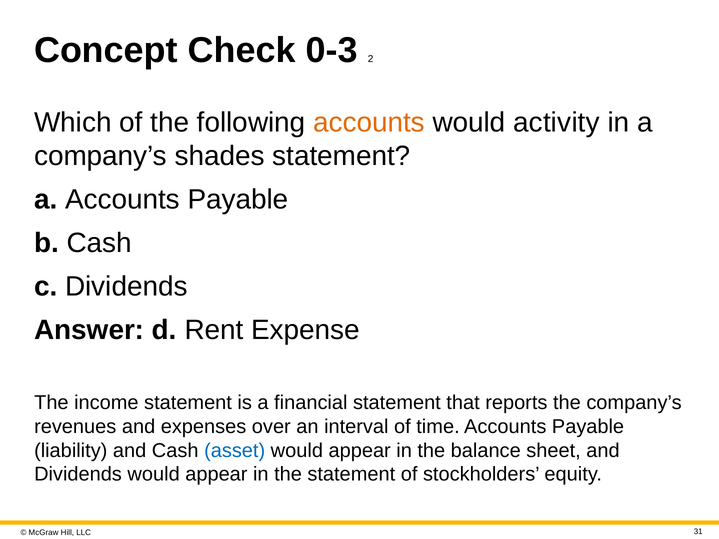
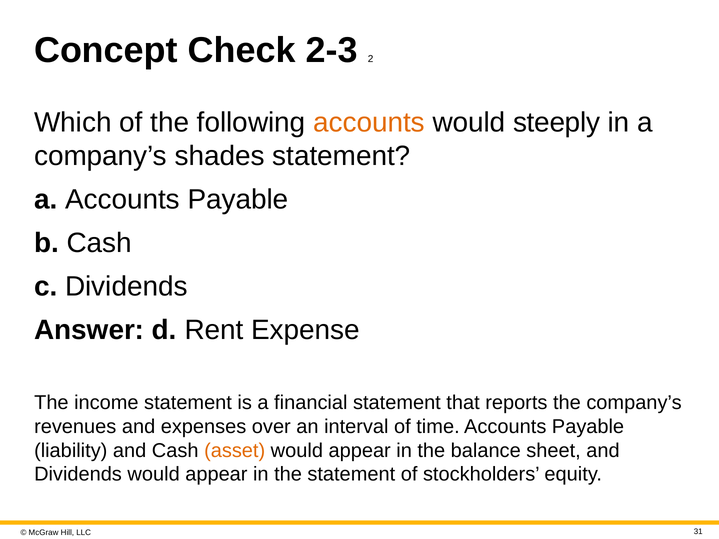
0-3: 0-3 -> 2-3 (332, 50)
activity: activity -> steeply (557, 123)
asset colour: blue -> orange (235, 451)
